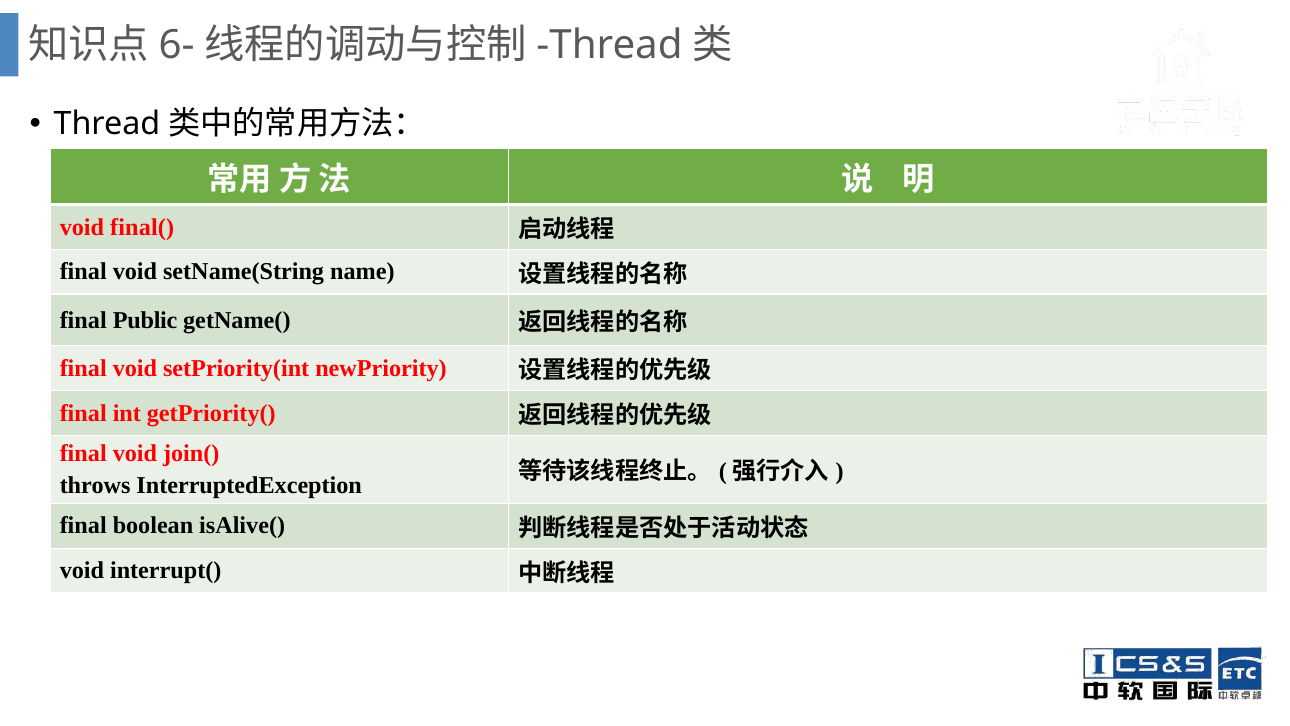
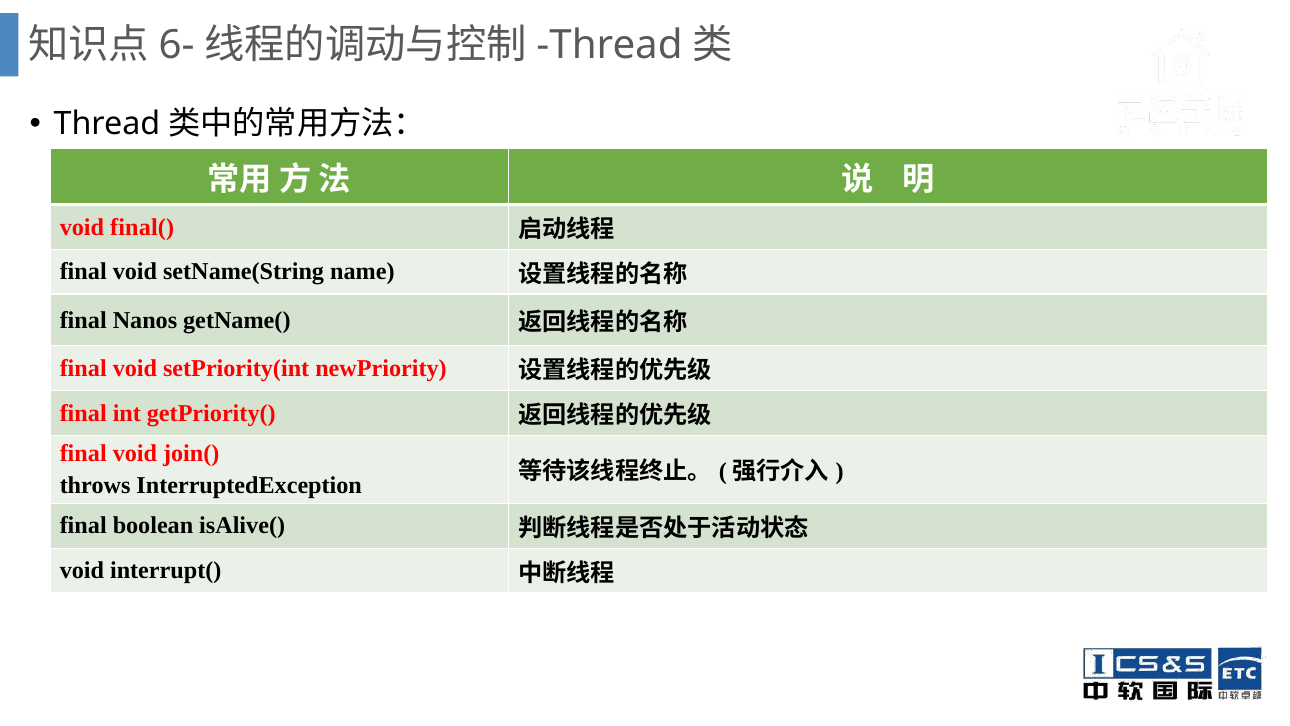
Public: Public -> Nanos (145, 320)
